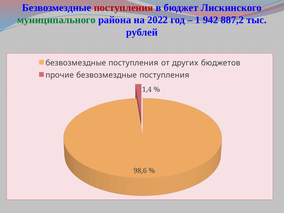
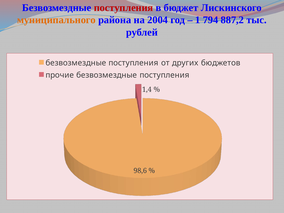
муниципального colour: green -> orange (56, 20)
2022: 2022 -> 2004 (158, 20)
942: 942 -> 794 (211, 20)
